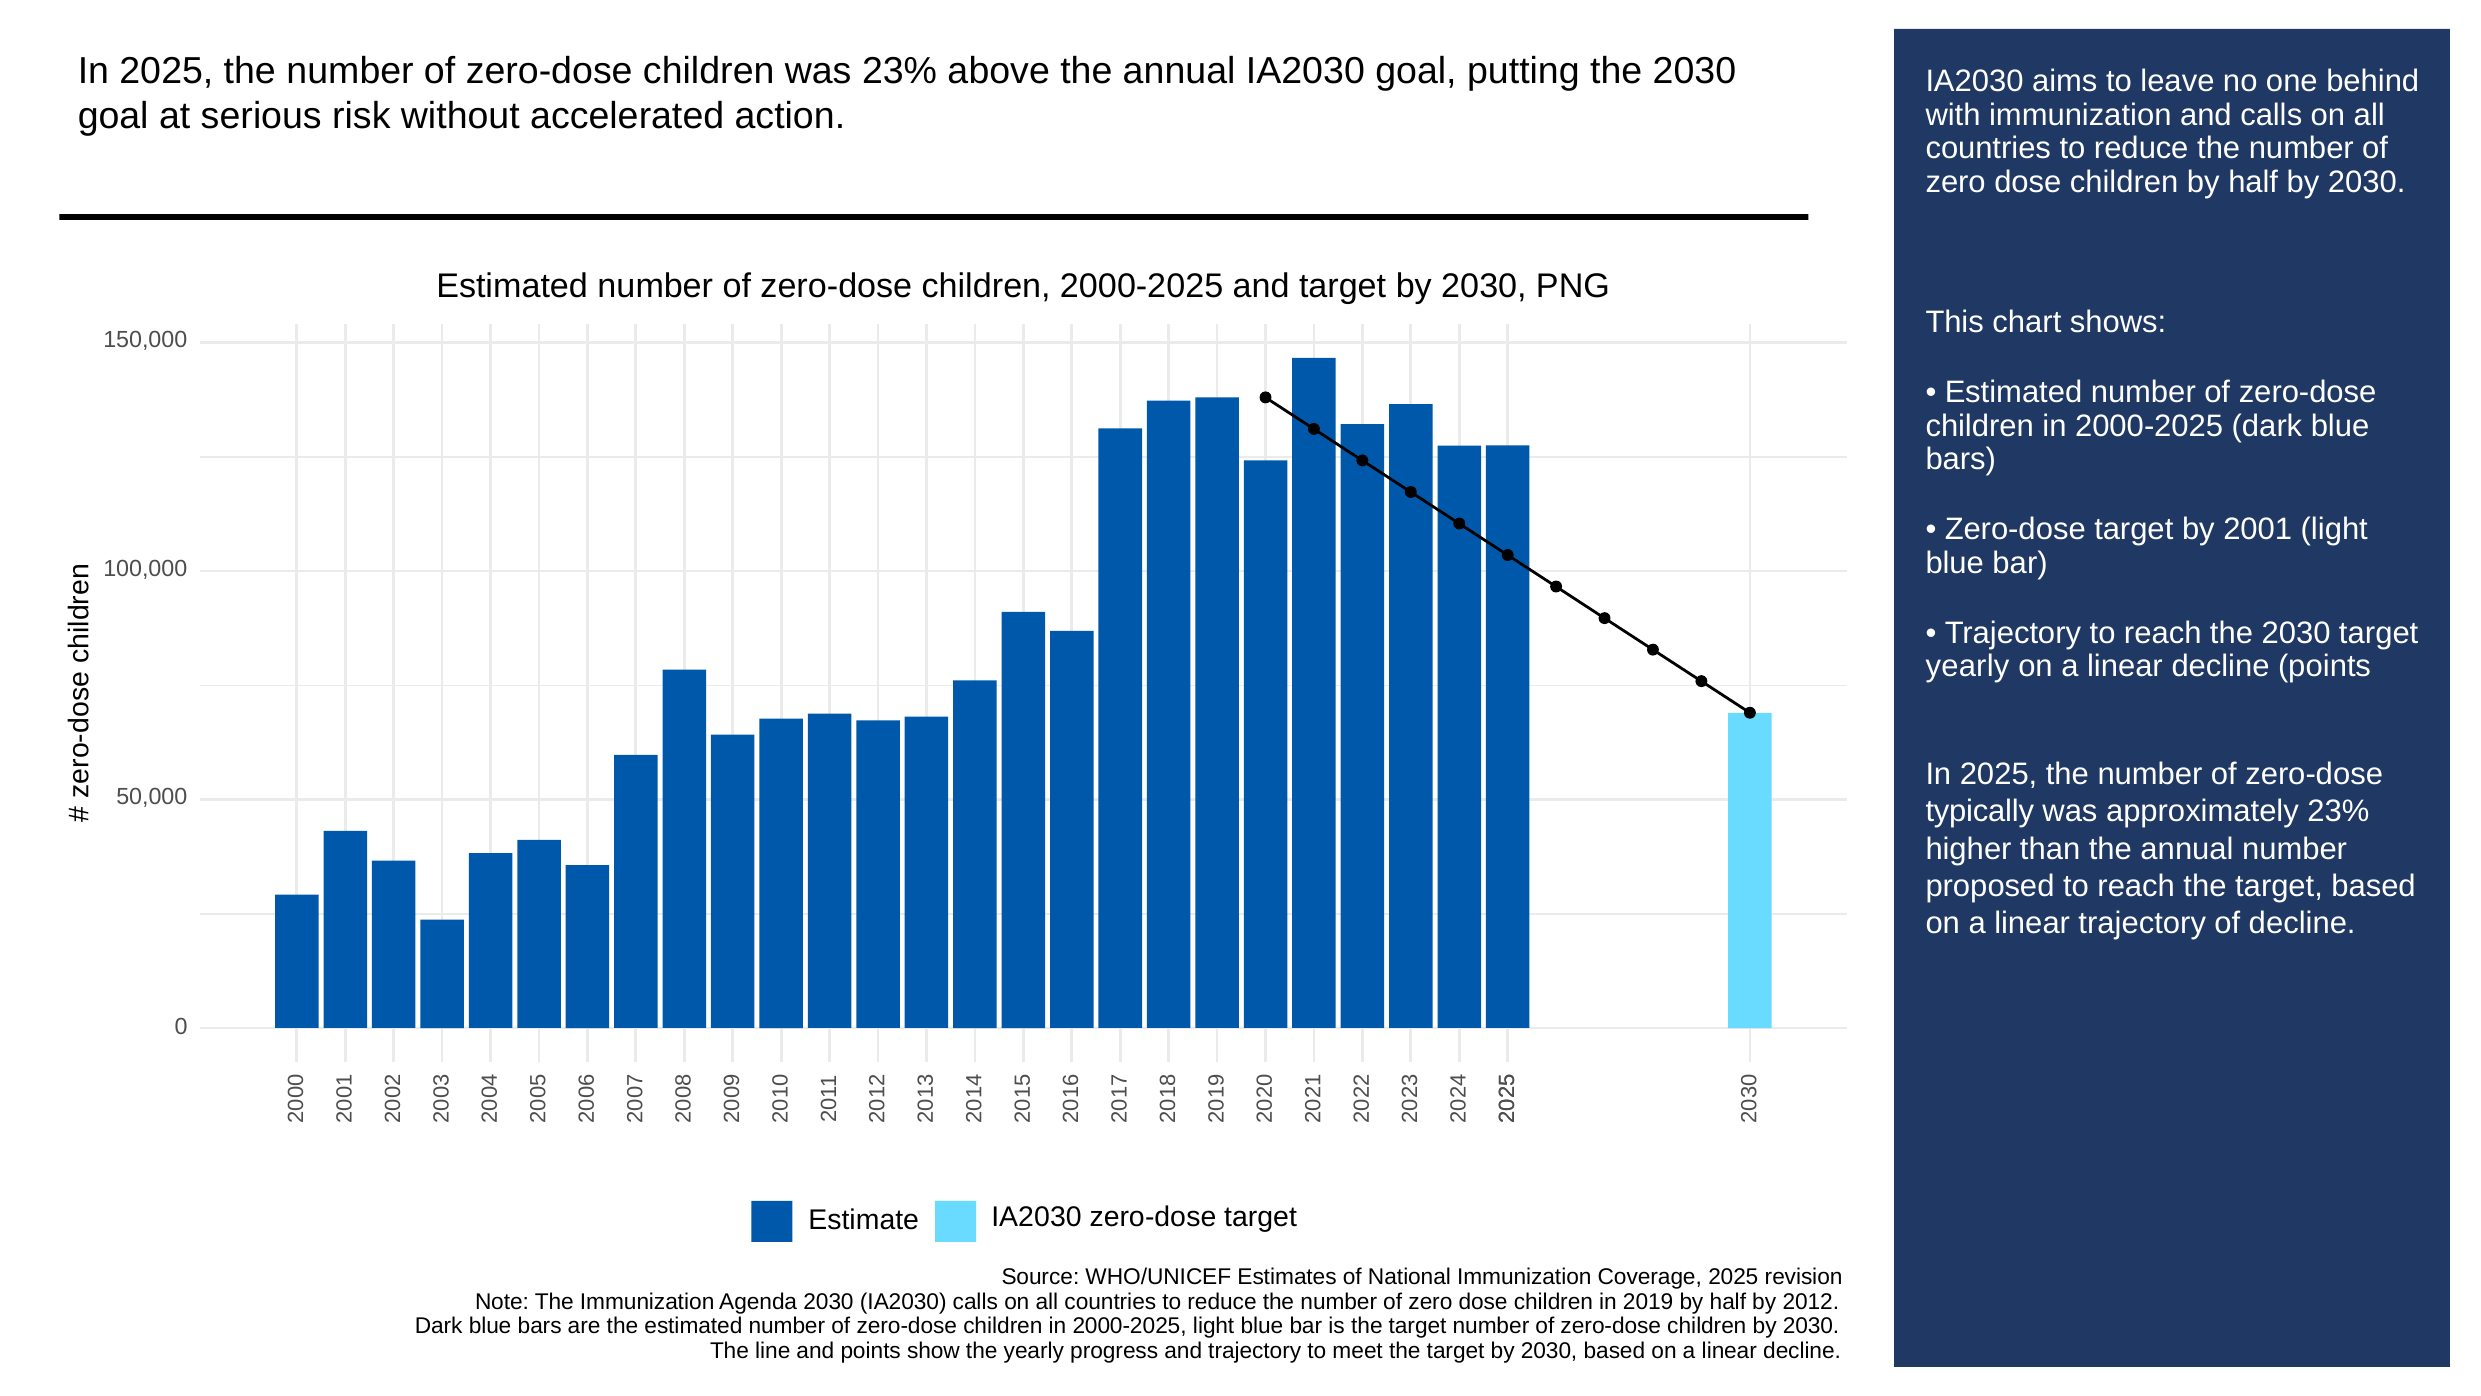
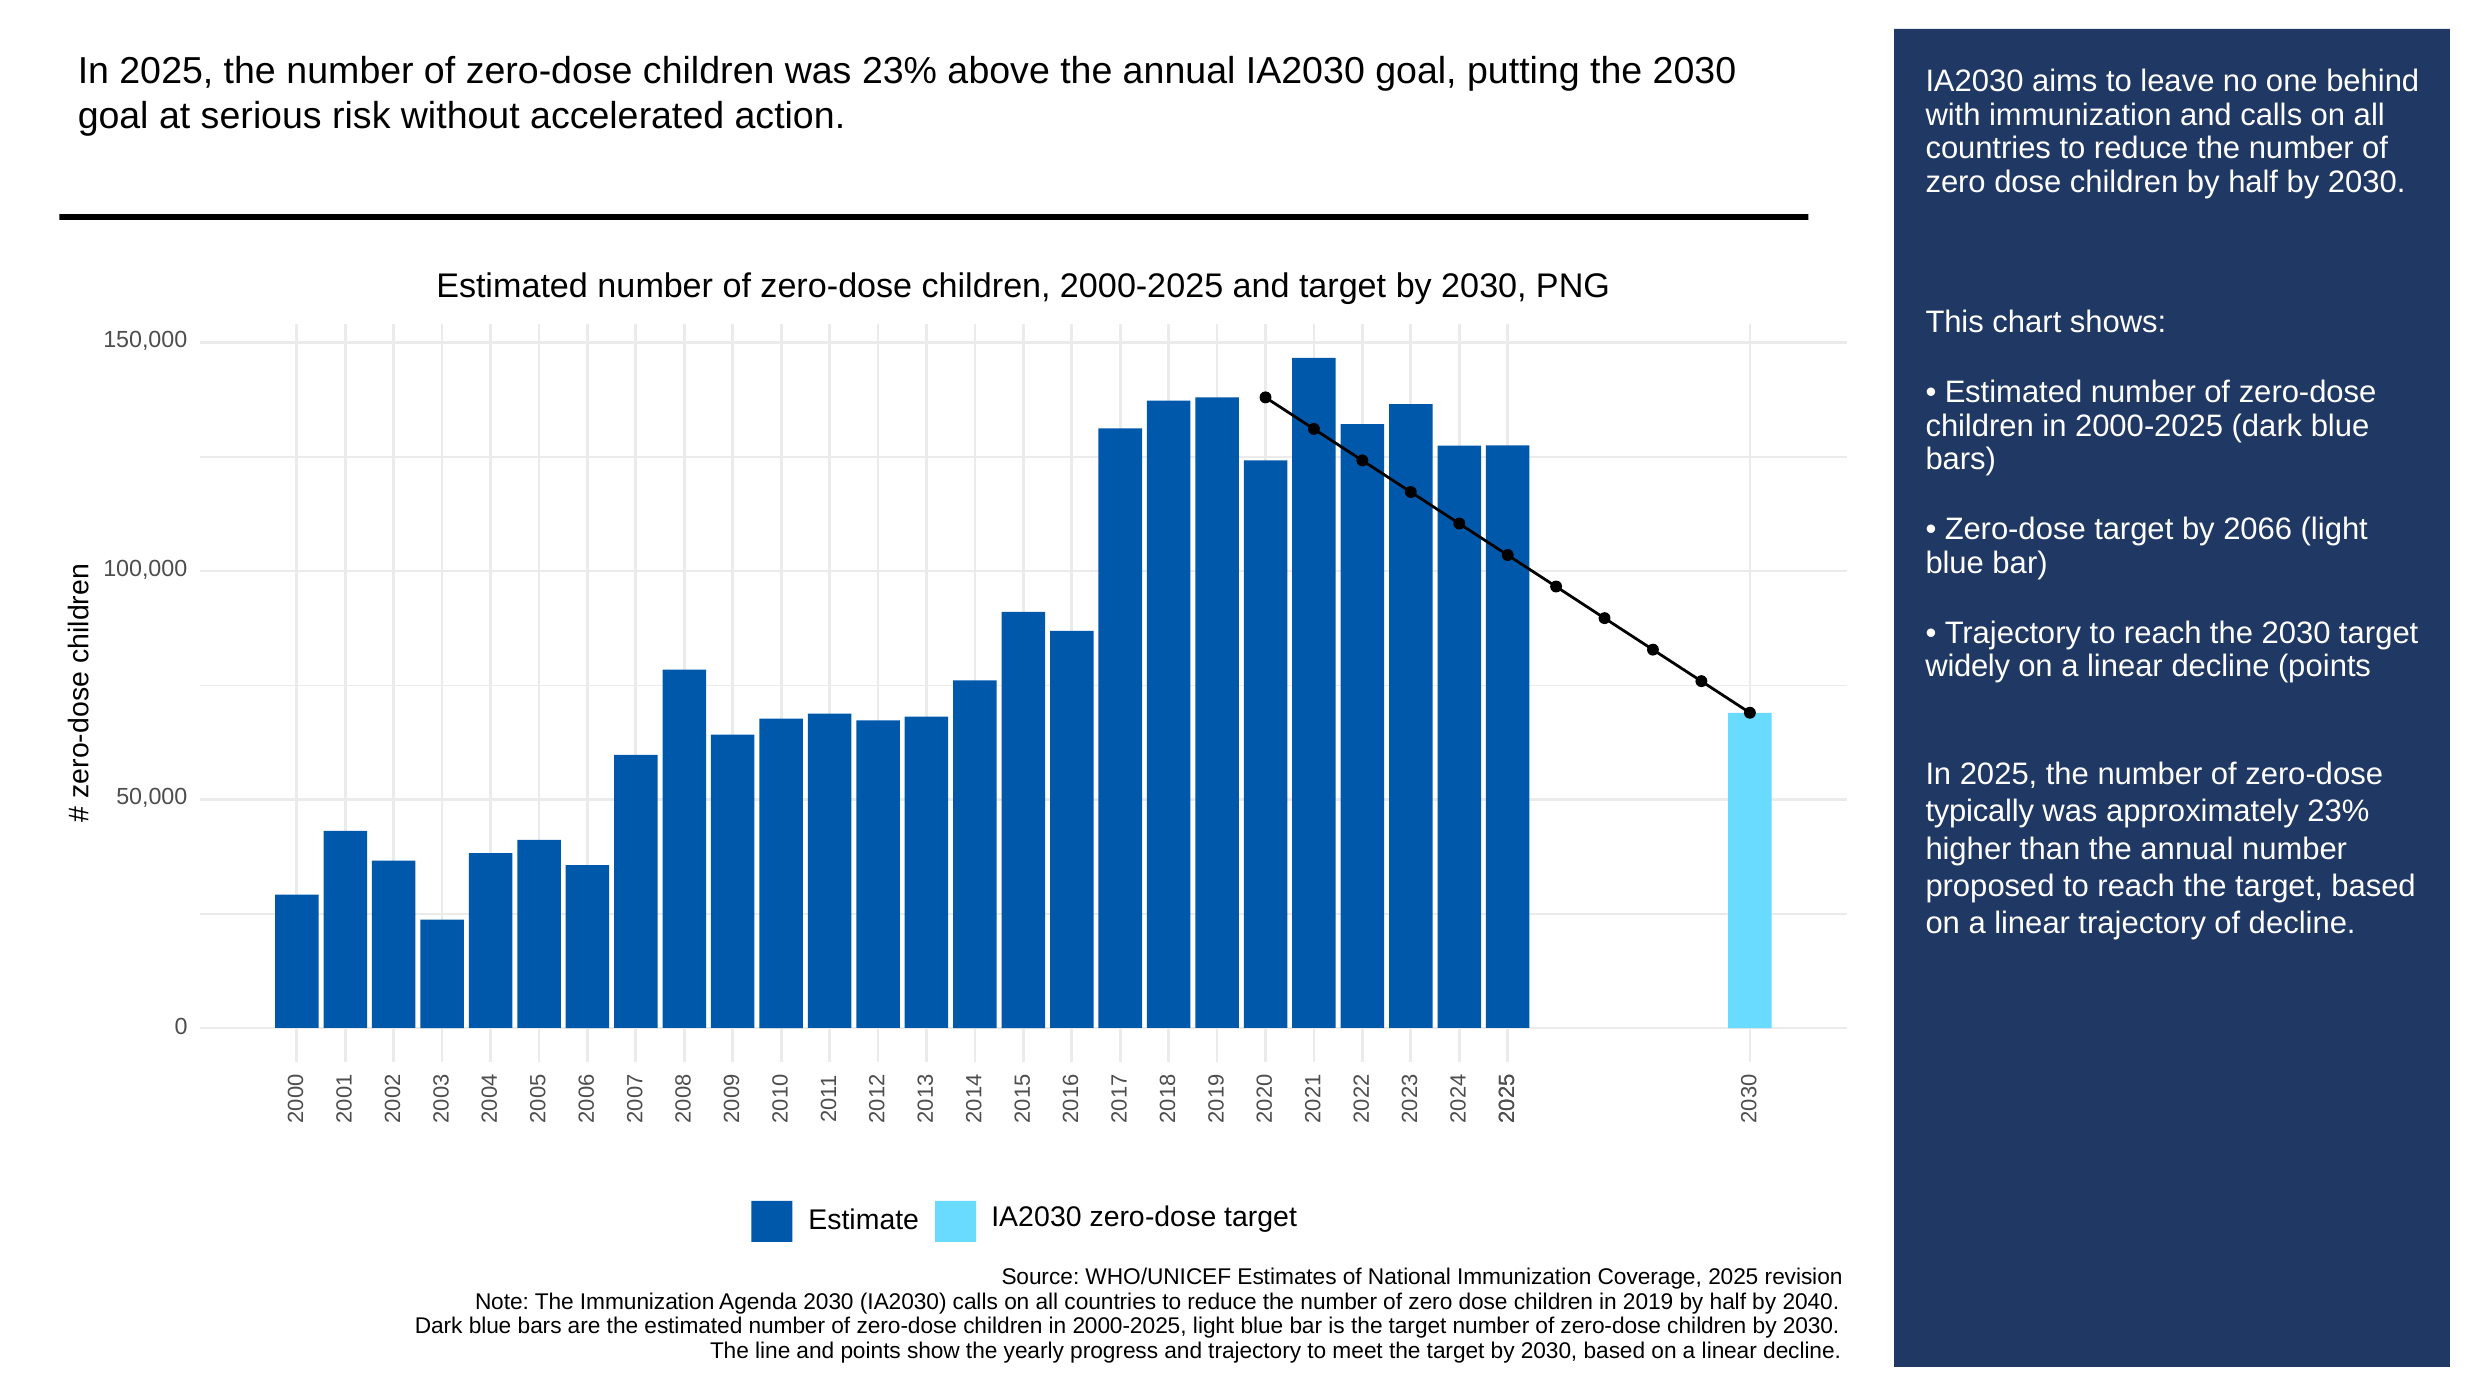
2001: 2001 -> 2066 (2258, 529)
yearly: yearly -> widely (1968, 666)
2012: 2012 -> 2040 (1811, 1301)
